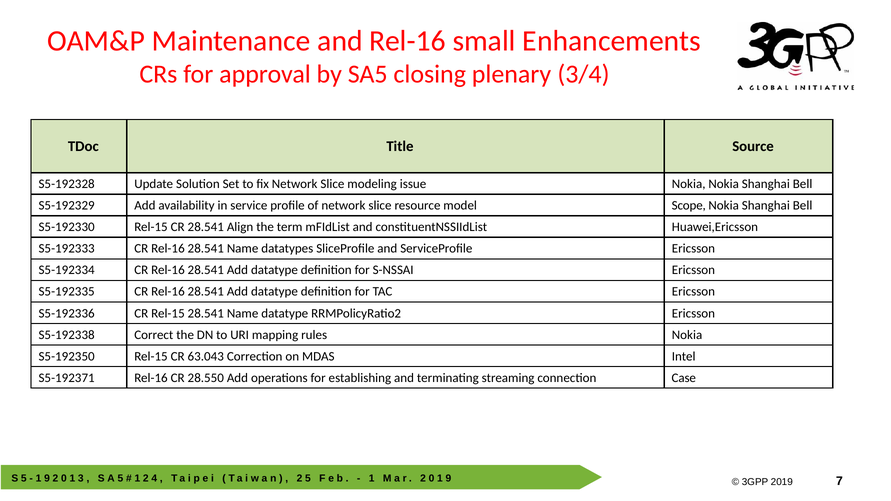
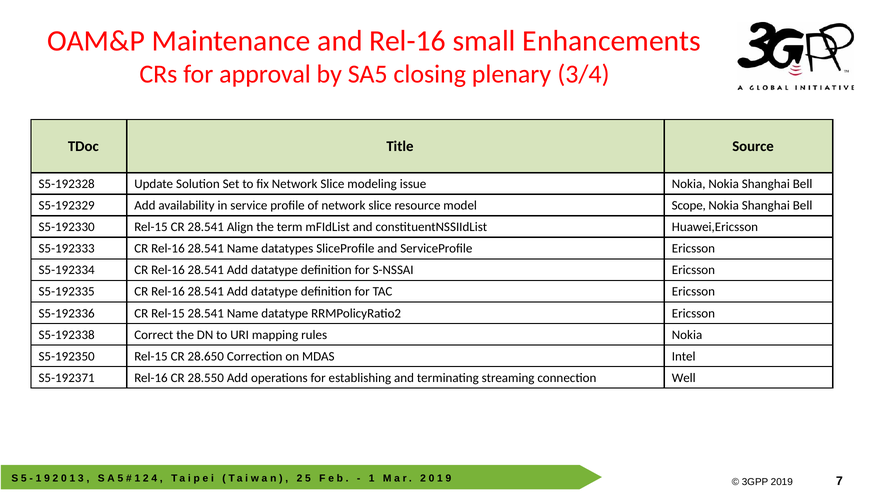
63.043: 63.043 -> 28.650 (206, 356)
Case: Case -> Well (684, 378)
